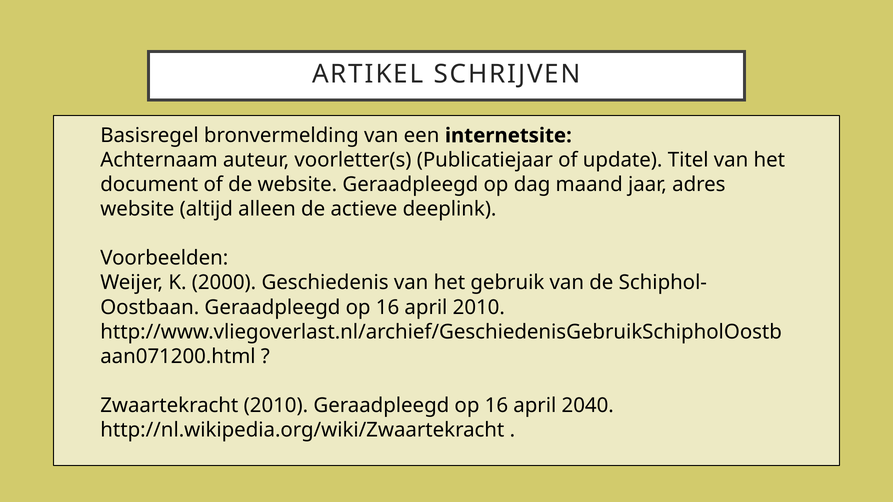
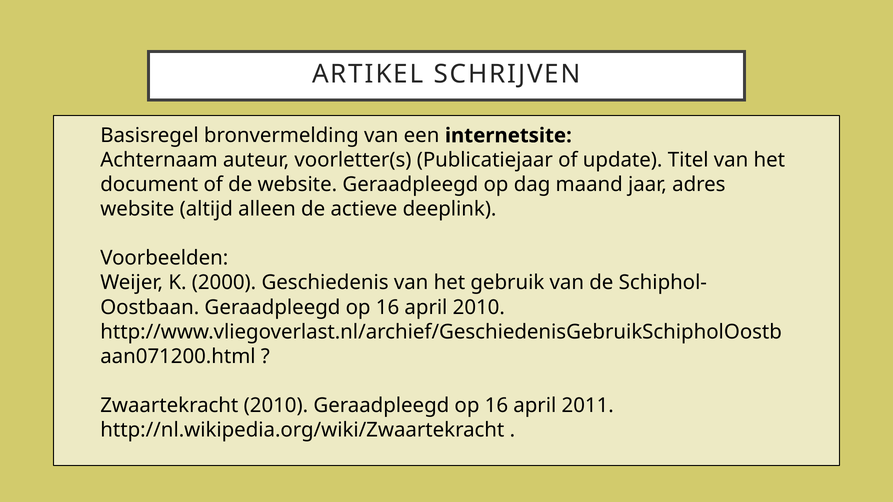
2040: 2040 -> 2011 (588, 406)
